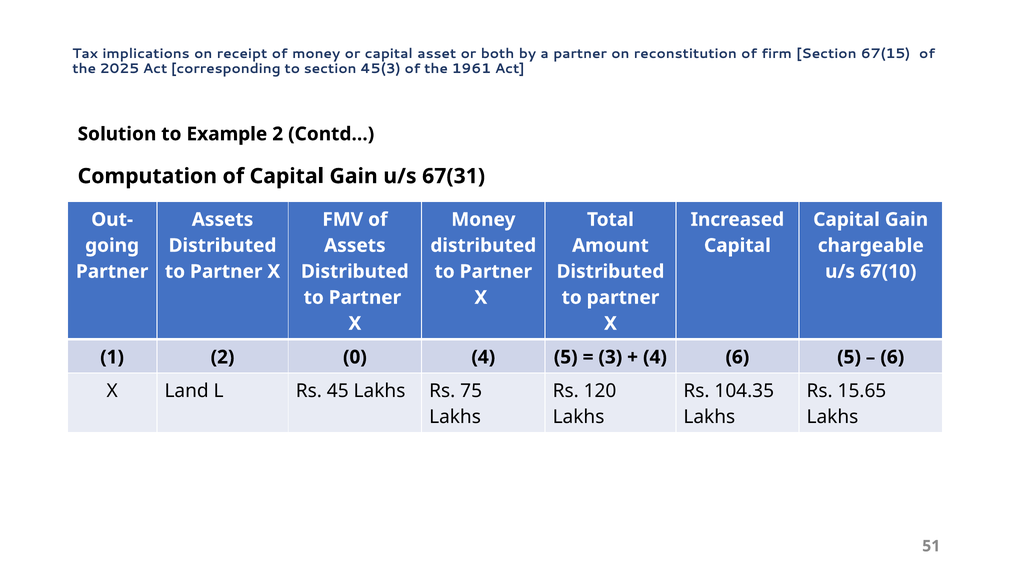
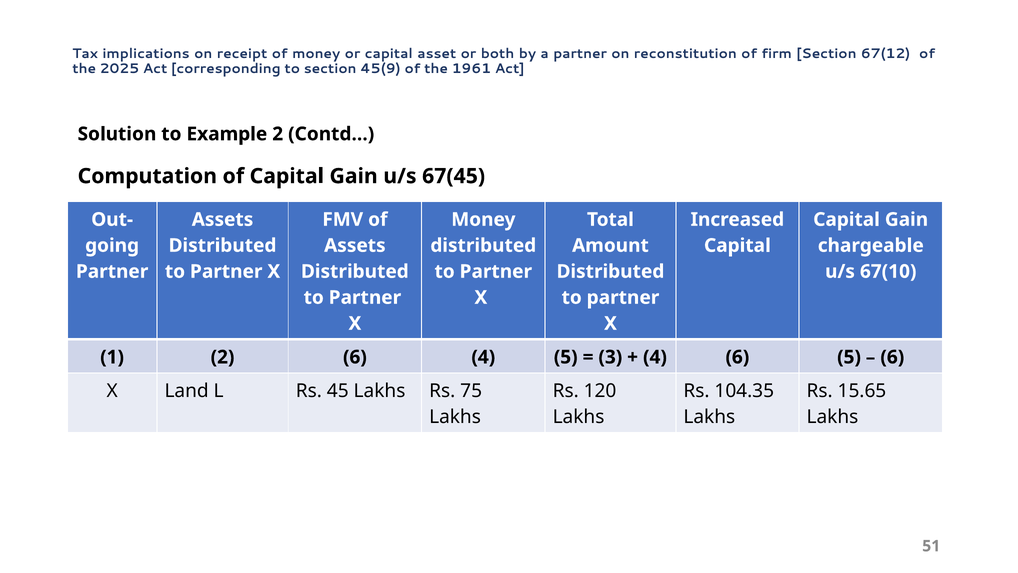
67(15: 67(15 -> 67(12 (886, 54)
45(3: 45(3 -> 45(9 (380, 69)
67(31: 67(31 -> 67(45 (454, 176)
2 0: 0 -> 6 (355, 357)
